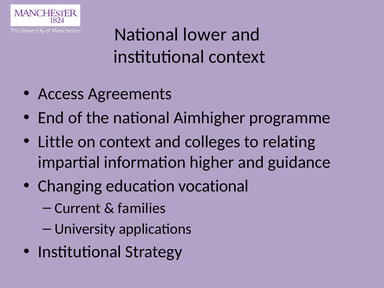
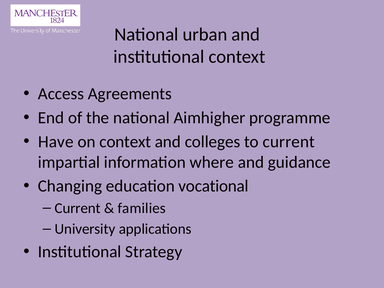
lower: lower -> urban (205, 34)
Little: Little -> Have (56, 142)
to relating: relating -> current (289, 142)
higher: higher -> where (212, 162)
